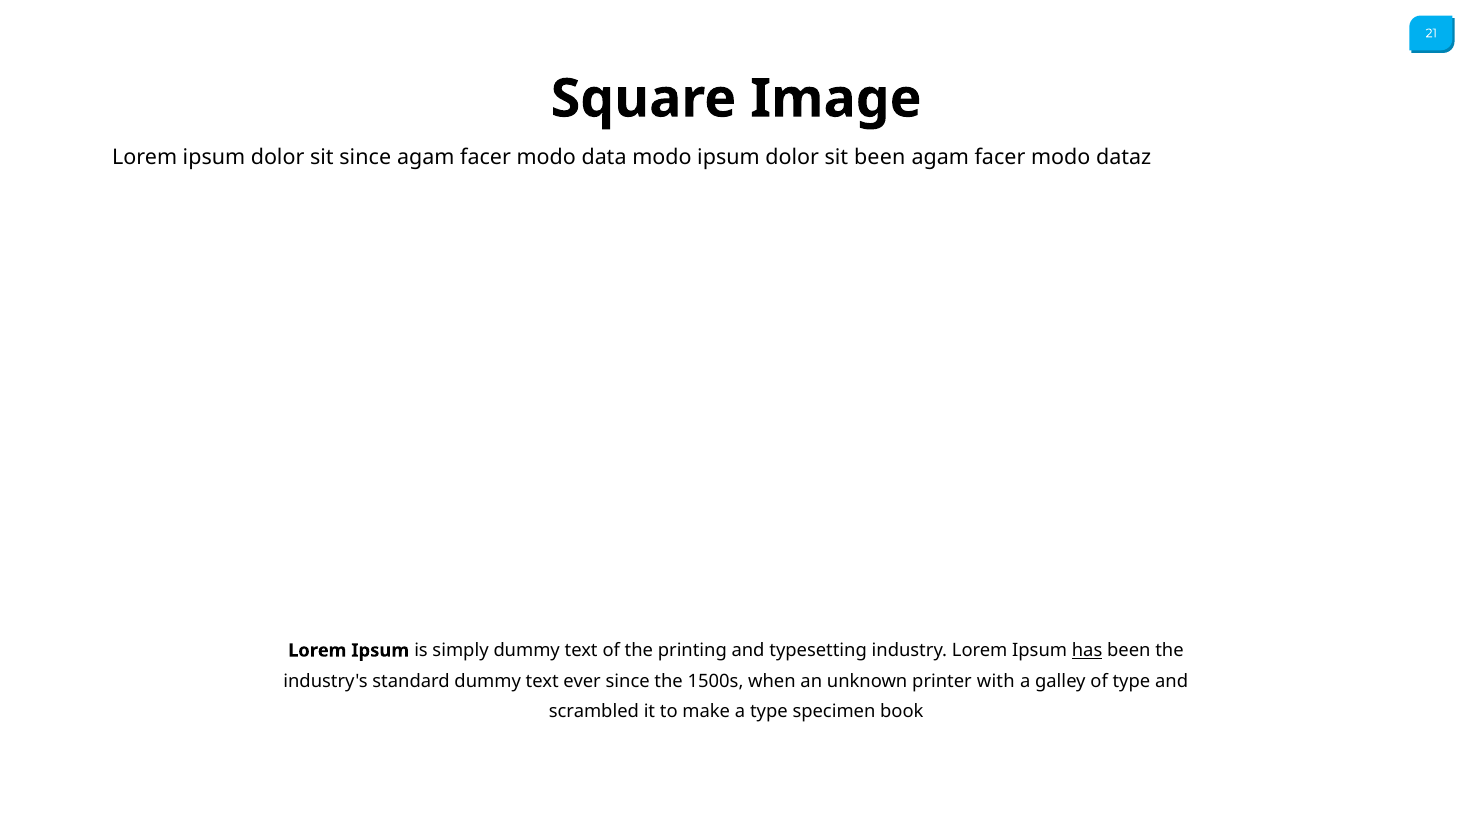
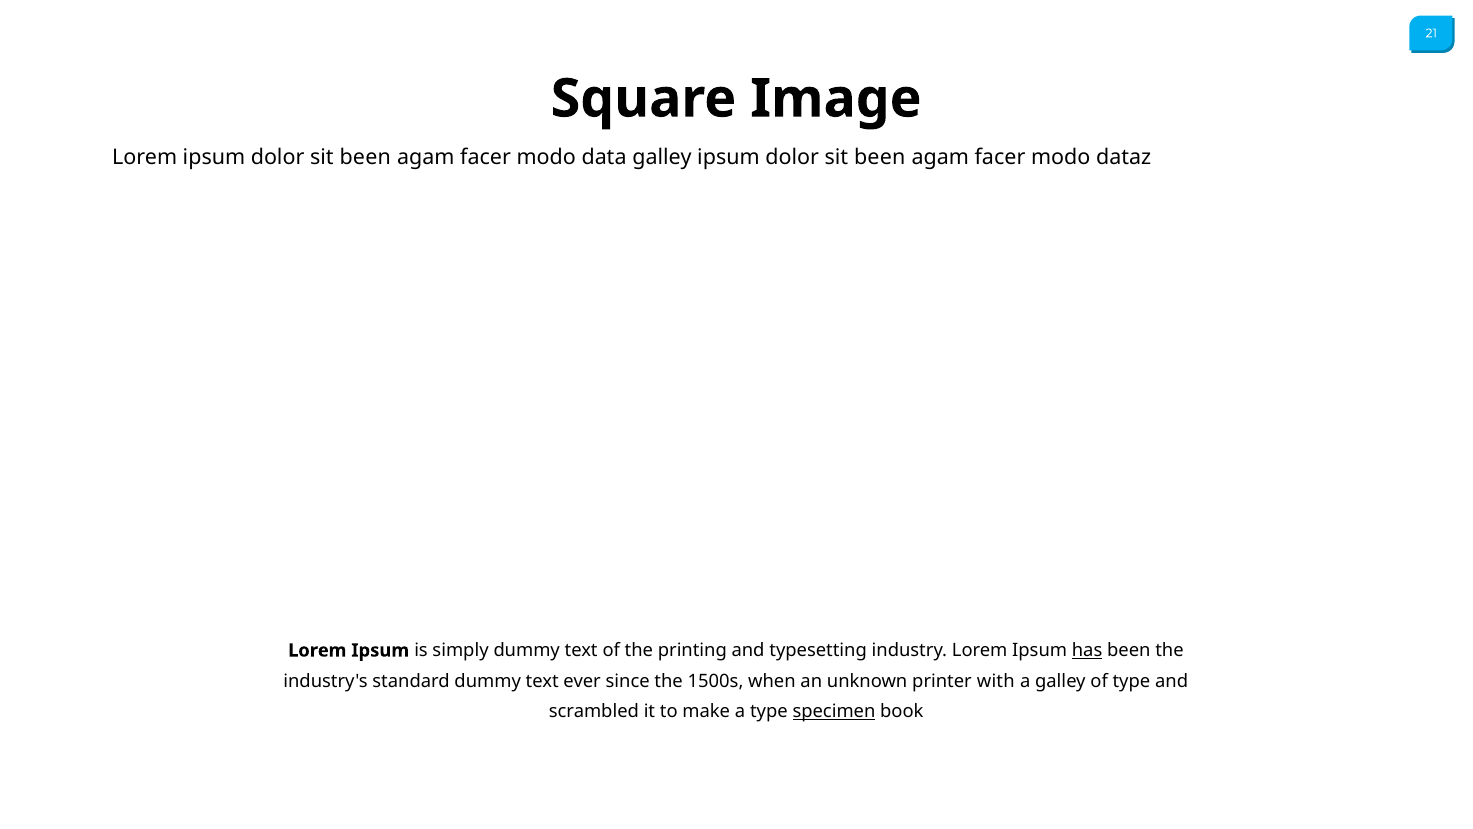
since: since -> been (365, 157)
data modo: modo -> galley (662, 157)
specimen underline: none -> present (834, 712)
